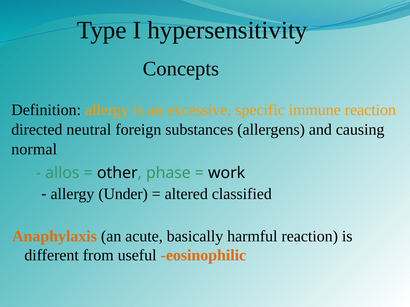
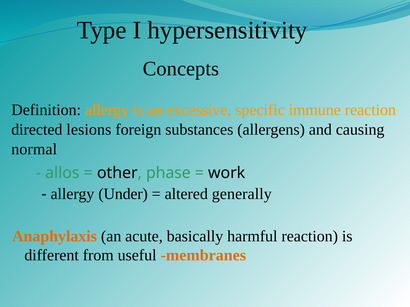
neutral: neutral -> lesions (89, 130)
classified: classified -> generally (242, 194)
eosinophilic: eosinophilic -> membranes (203, 256)
